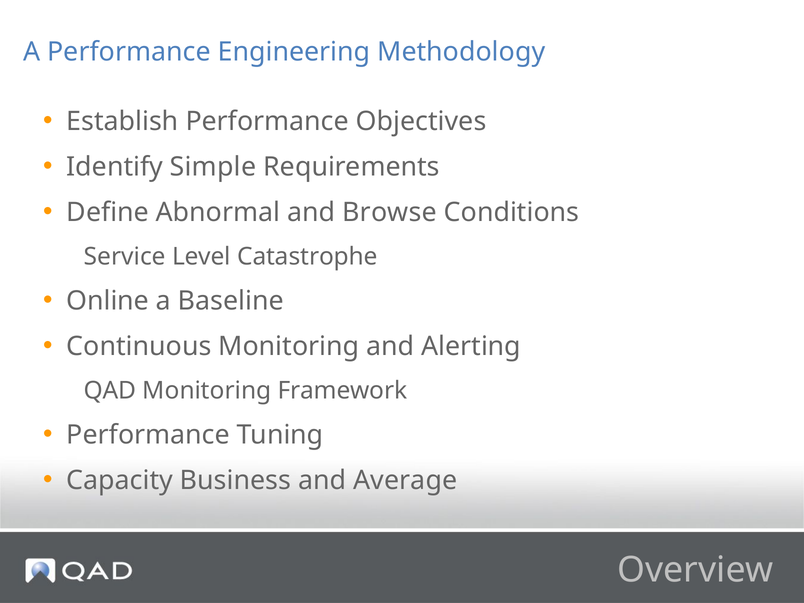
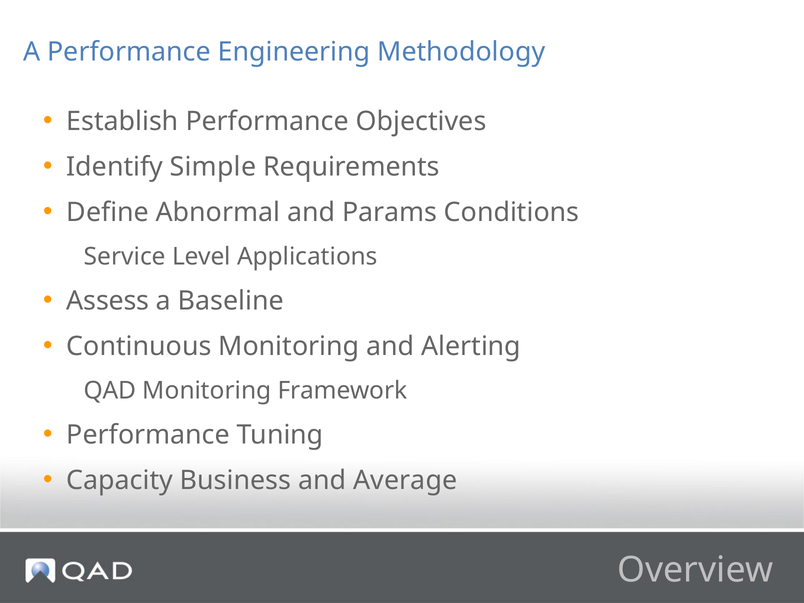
Browse: Browse -> Params (390, 212)
Catastrophe: Catastrophe -> Applications (307, 256)
Online: Online -> Assess (108, 301)
